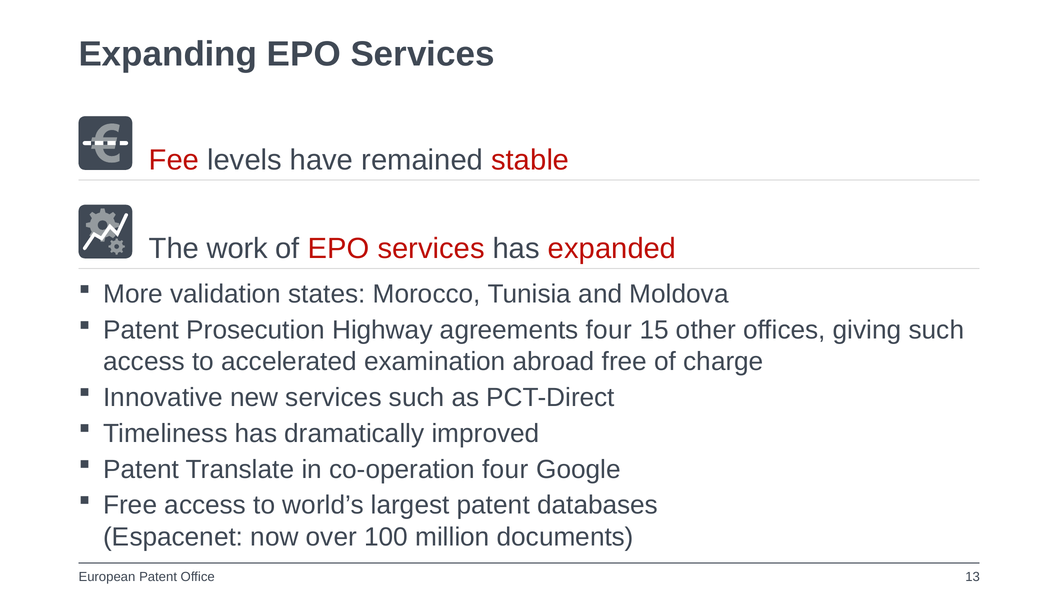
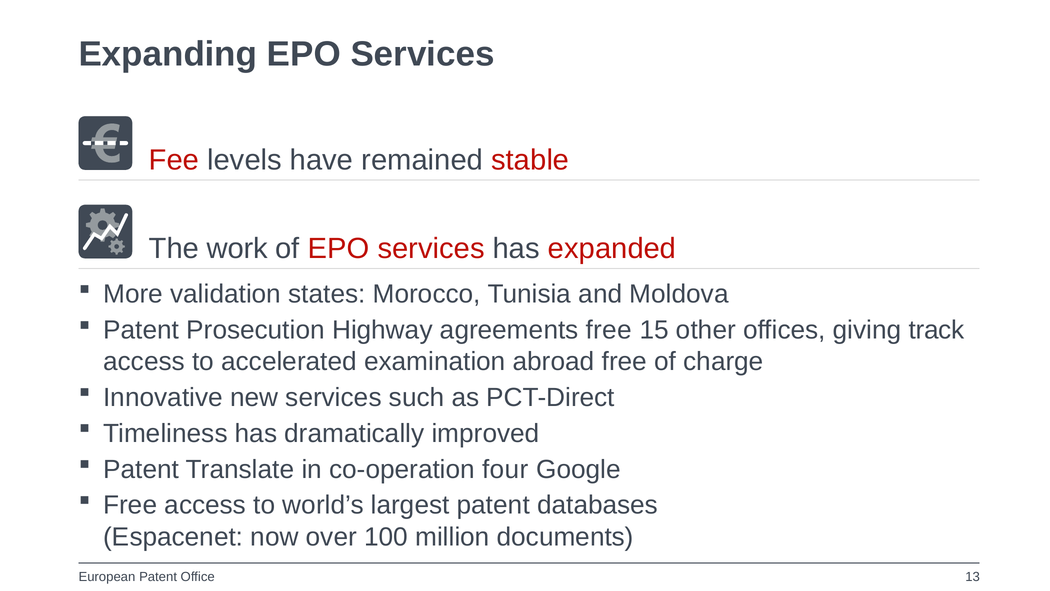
agreements four: four -> free (609, 330)
giving such: such -> track (937, 330)
